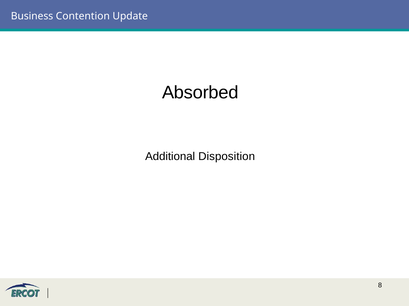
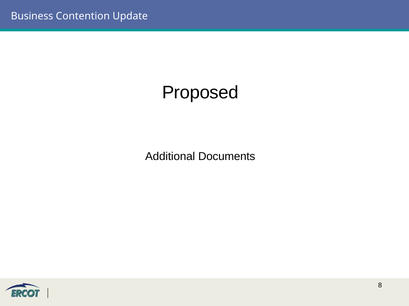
Absorbed: Absorbed -> Proposed (200, 93)
Disposition: Disposition -> Documents (227, 157)
